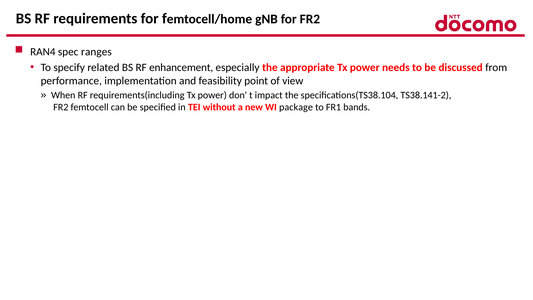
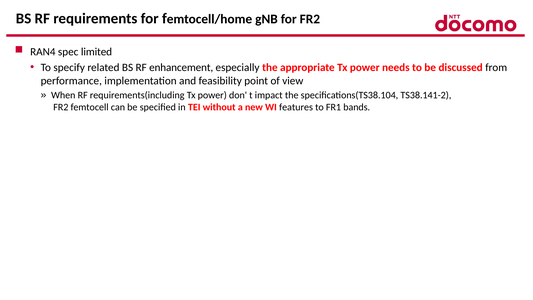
ranges: ranges -> limited (96, 52)
package: package -> features (296, 107)
